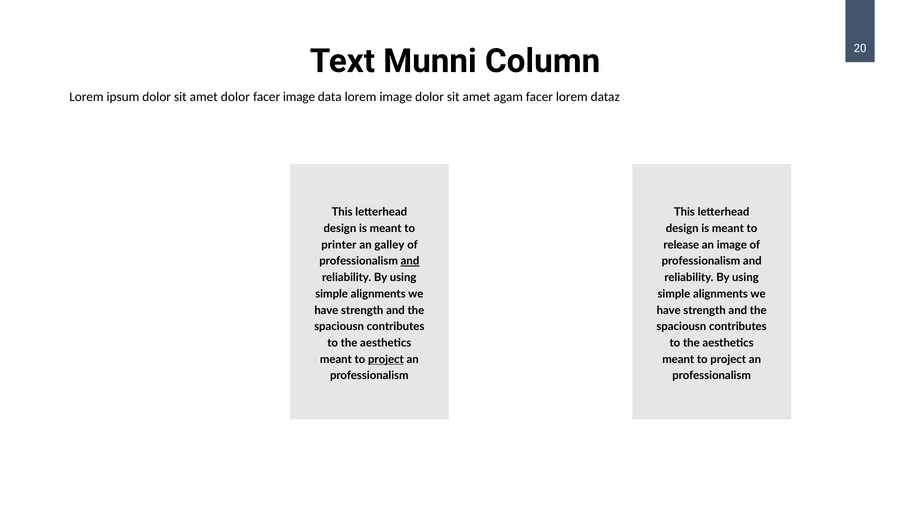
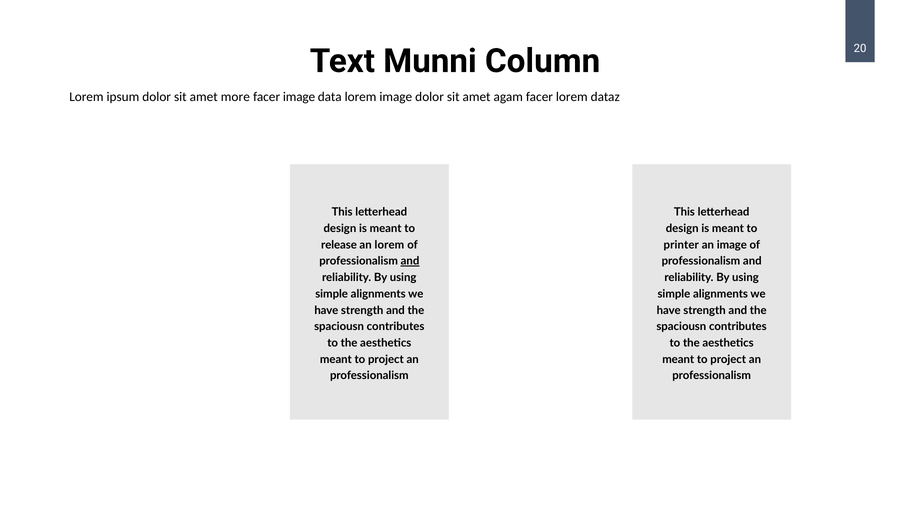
amet dolor: dolor -> more (235, 97)
printer: printer -> release (339, 245)
an galley: galley -> lorem (389, 245)
release: release -> printer (681, 245)
project underline: present -> none (386, 359)
